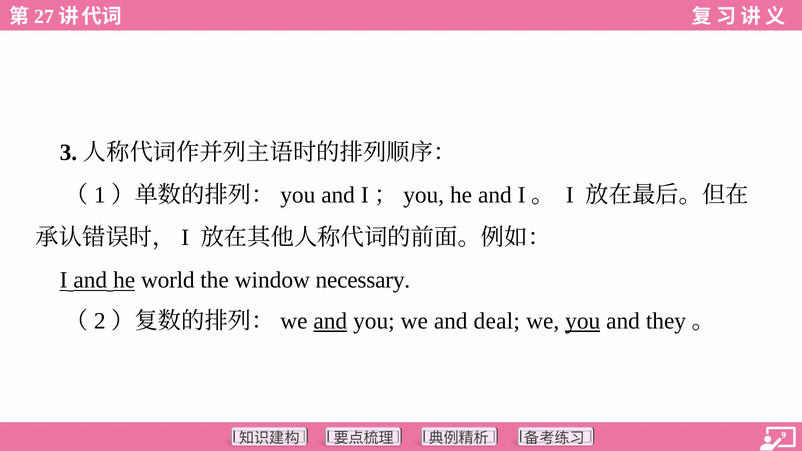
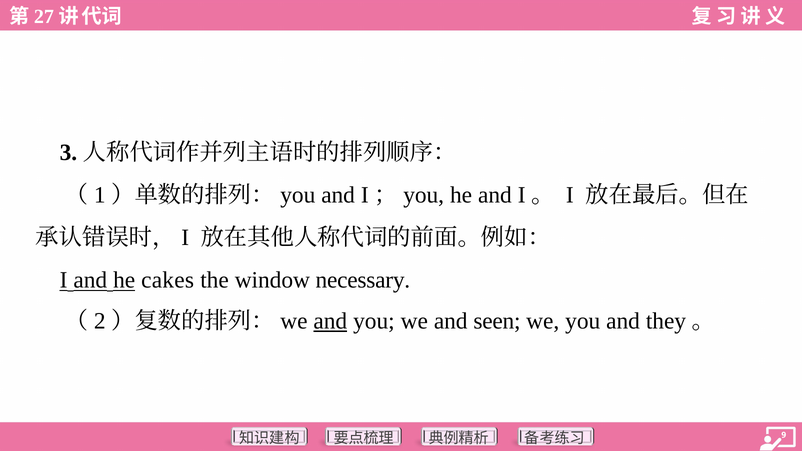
world: world -> cakes (168, 280)
deal: deal -> seen (497, 321)
you underline: present -> none (583, 321)
